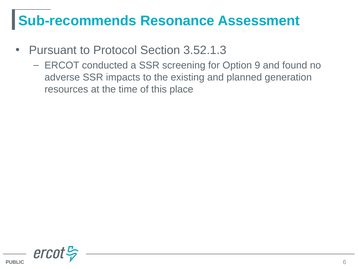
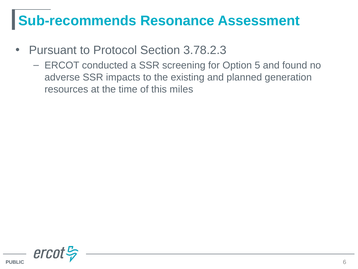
3.52.1.3: 3.52.1.3 -> 3.78.2.3 (205, 50)
9: 9 -> 5 (257, 65)
place: place -> miles (181, 89)
